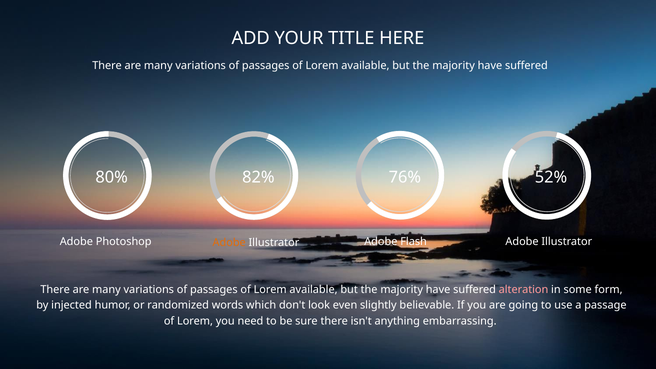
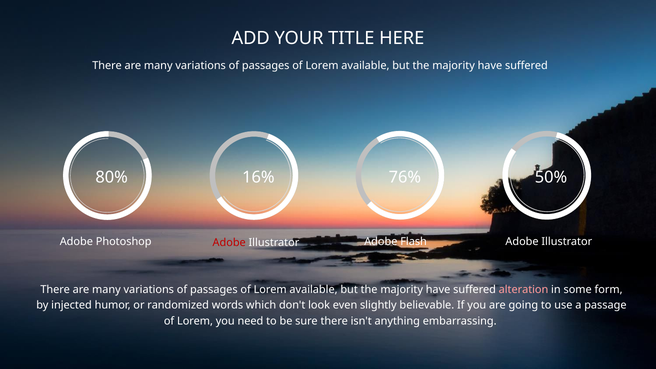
82%: 82% -> 16% (258, 177)
52%: 52% -> 50% (551, 177)
Adobe colour: orange -> red (229, 243)
